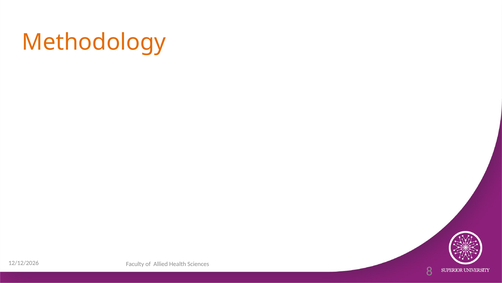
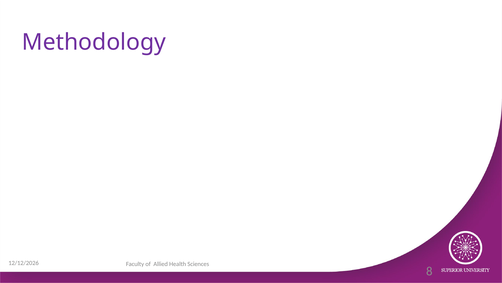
Methodology colour: orange -> purple (94, 42)
